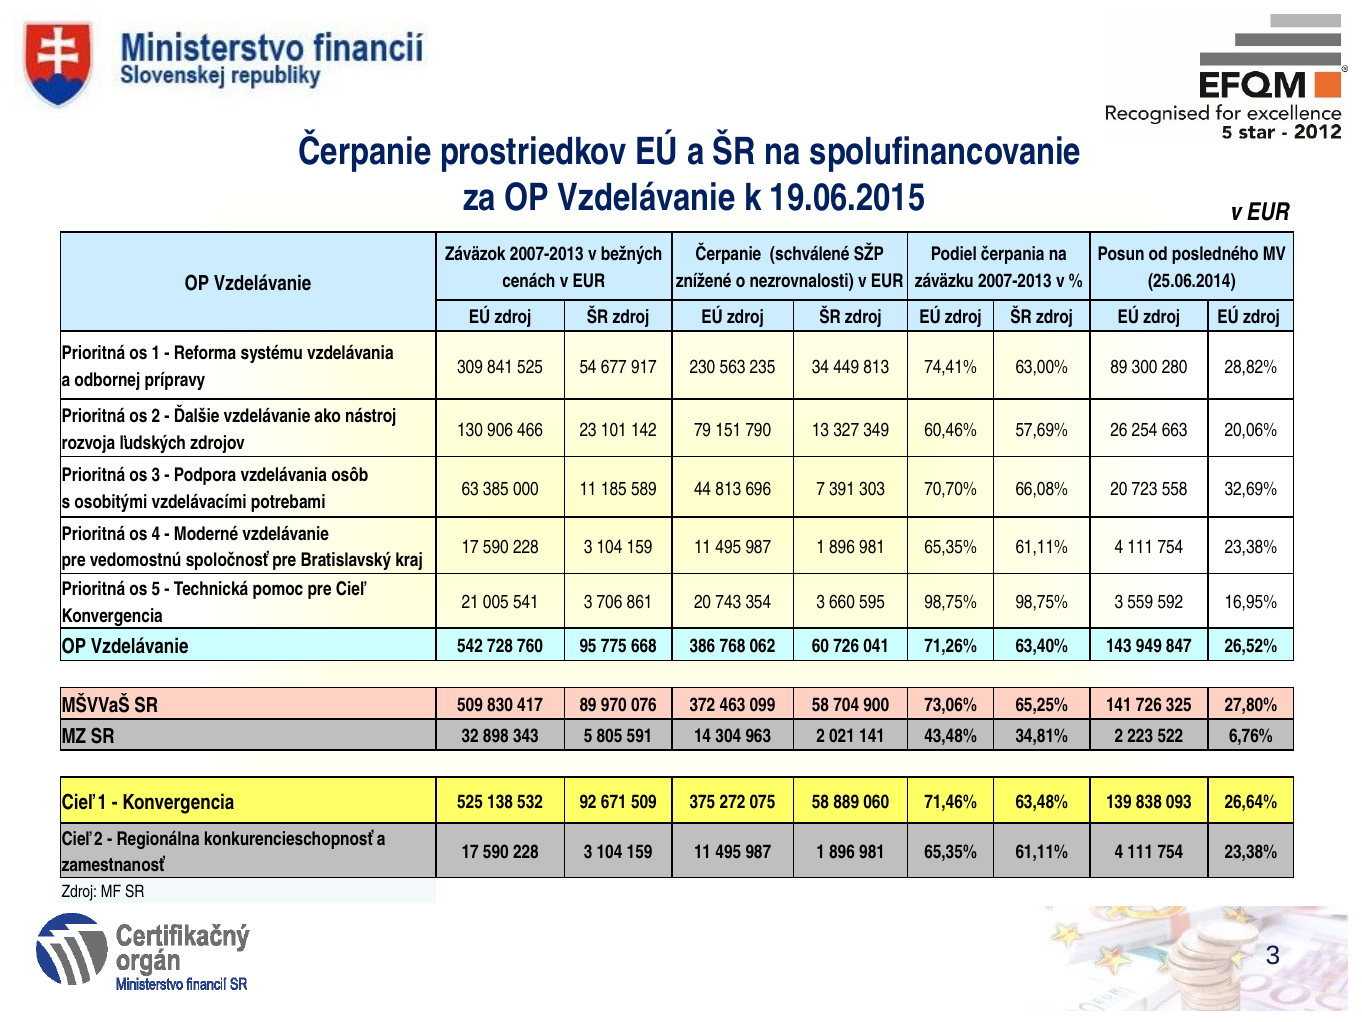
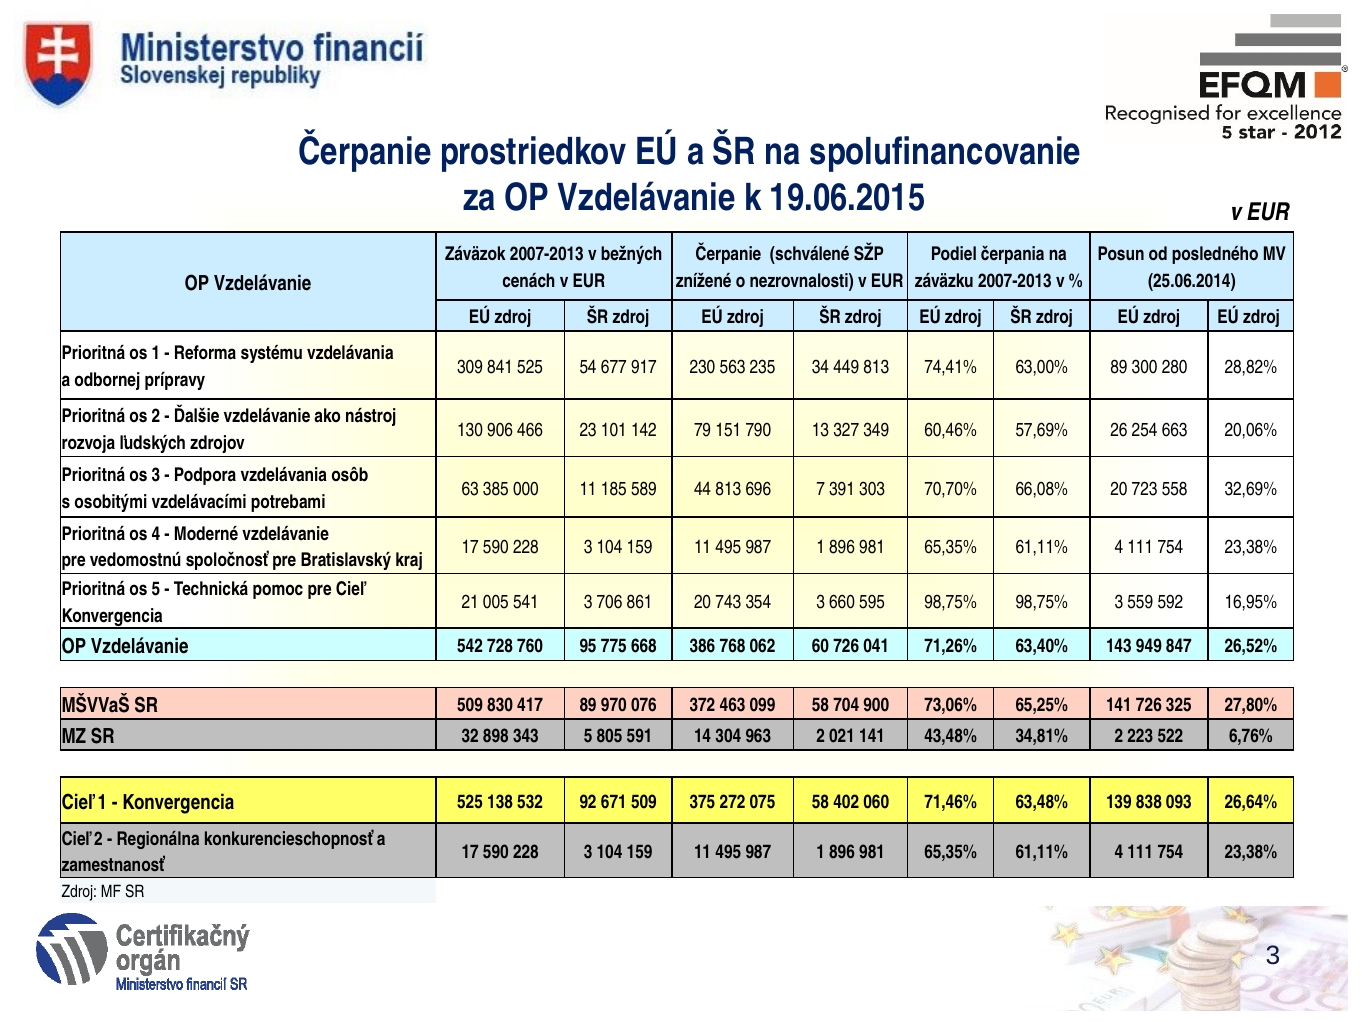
889: 889 -> 402 (846, 802)
